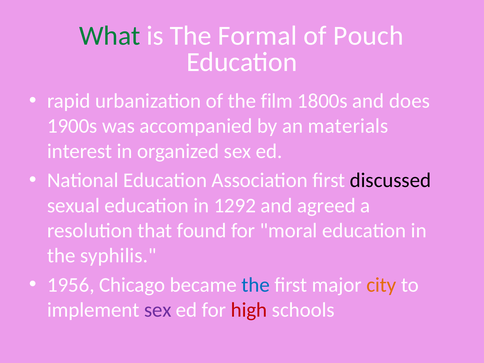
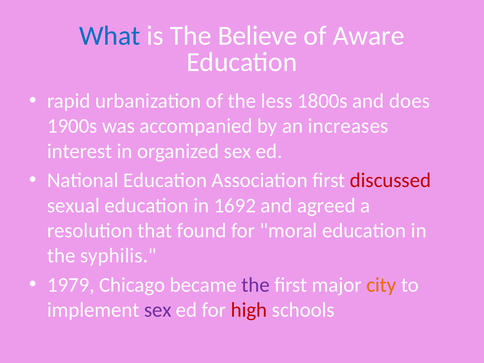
What colour: green -> blue (110, 36)
Formal: Formal -> Believe (258, 36)
Pouch: Pouch -> Aware (369, 36)
film: film -> less (277, 101)
materials: materials -> increases (348, 126)
discussed colour: black -> red (391, 180)
1292: 1292 -> 1692 (235, 205)
1956: 1956 -> 1979 (71, 285)
the colour: blue -> purple (256, 285)
